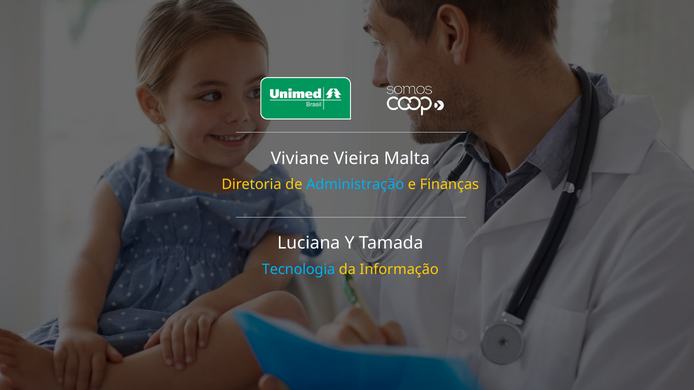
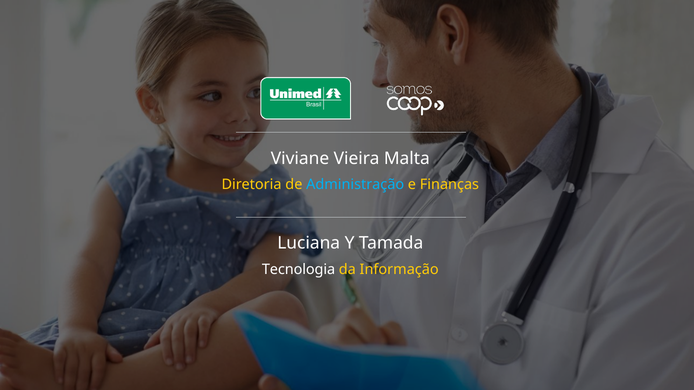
Tecnologia colour: light blue -> white (299, 270)
